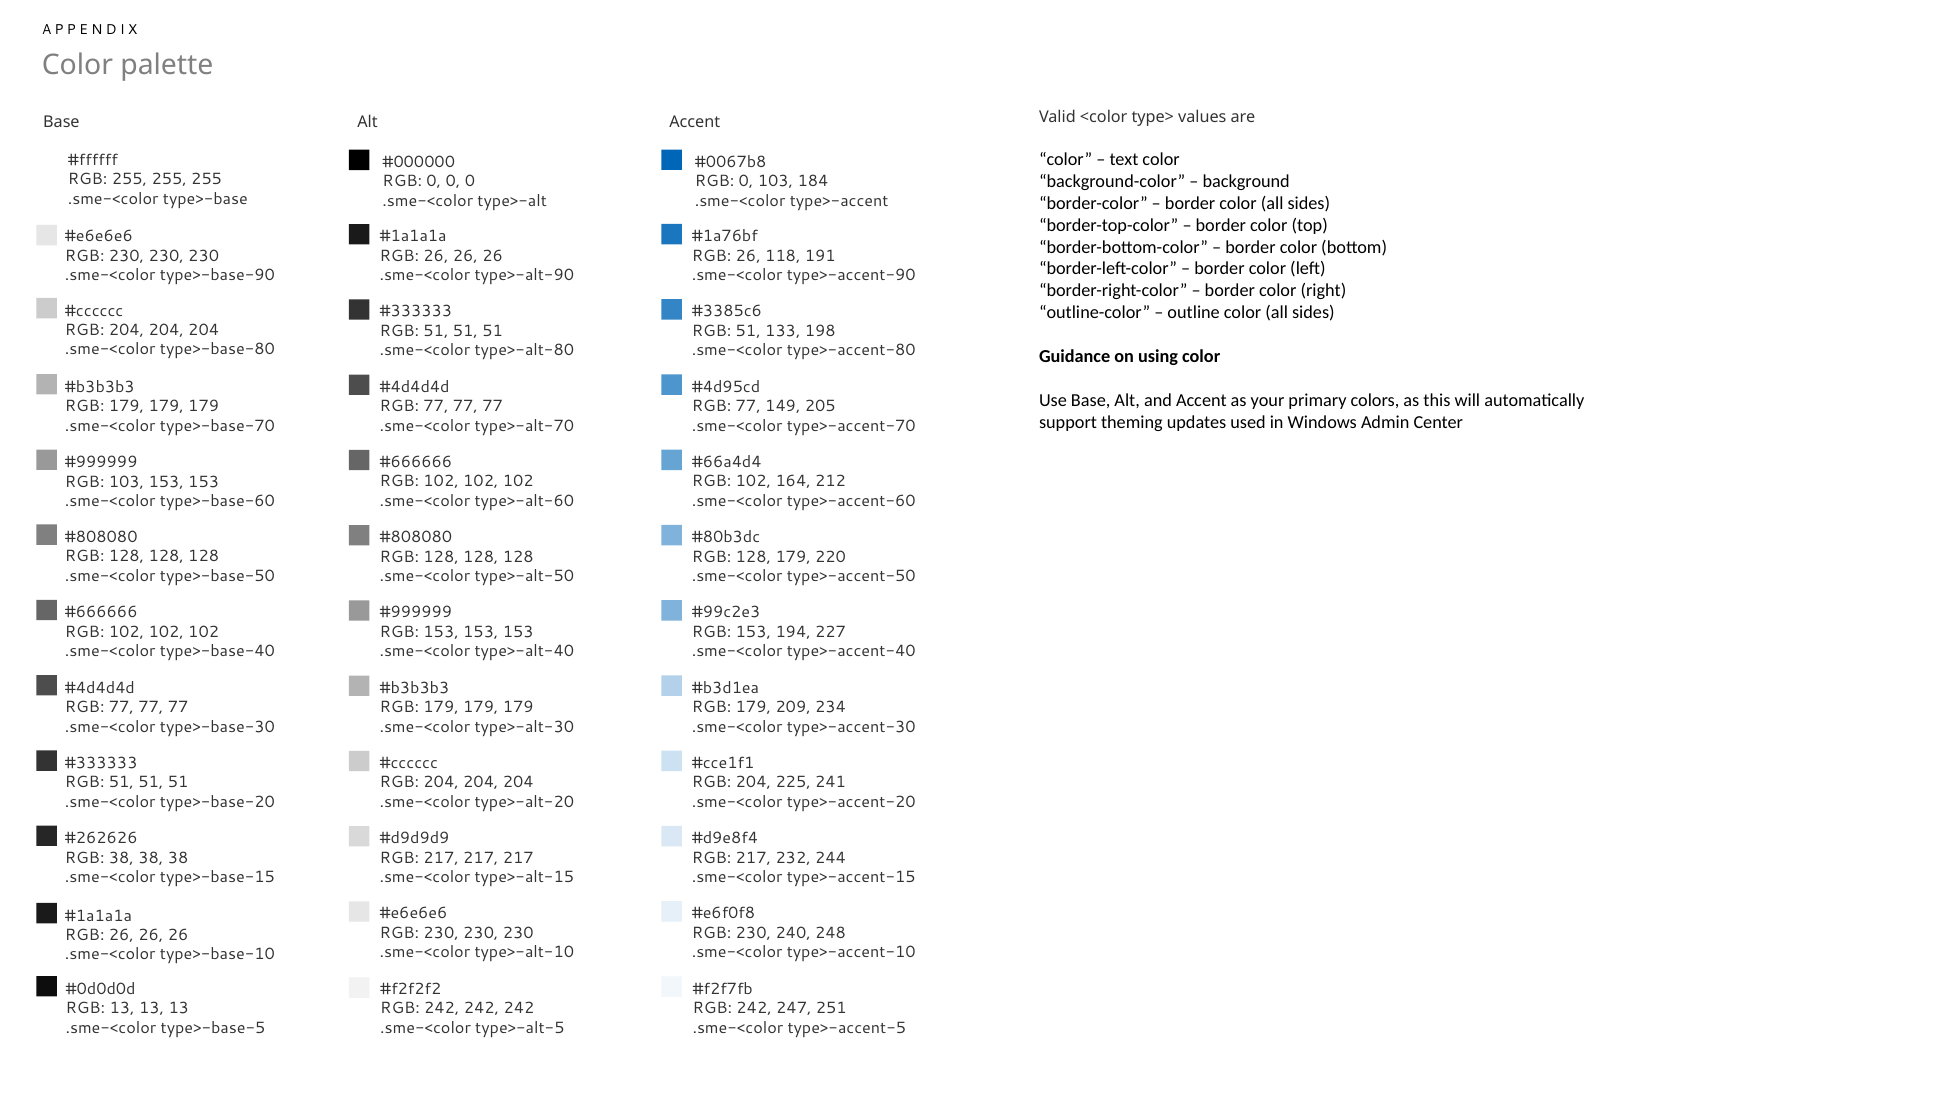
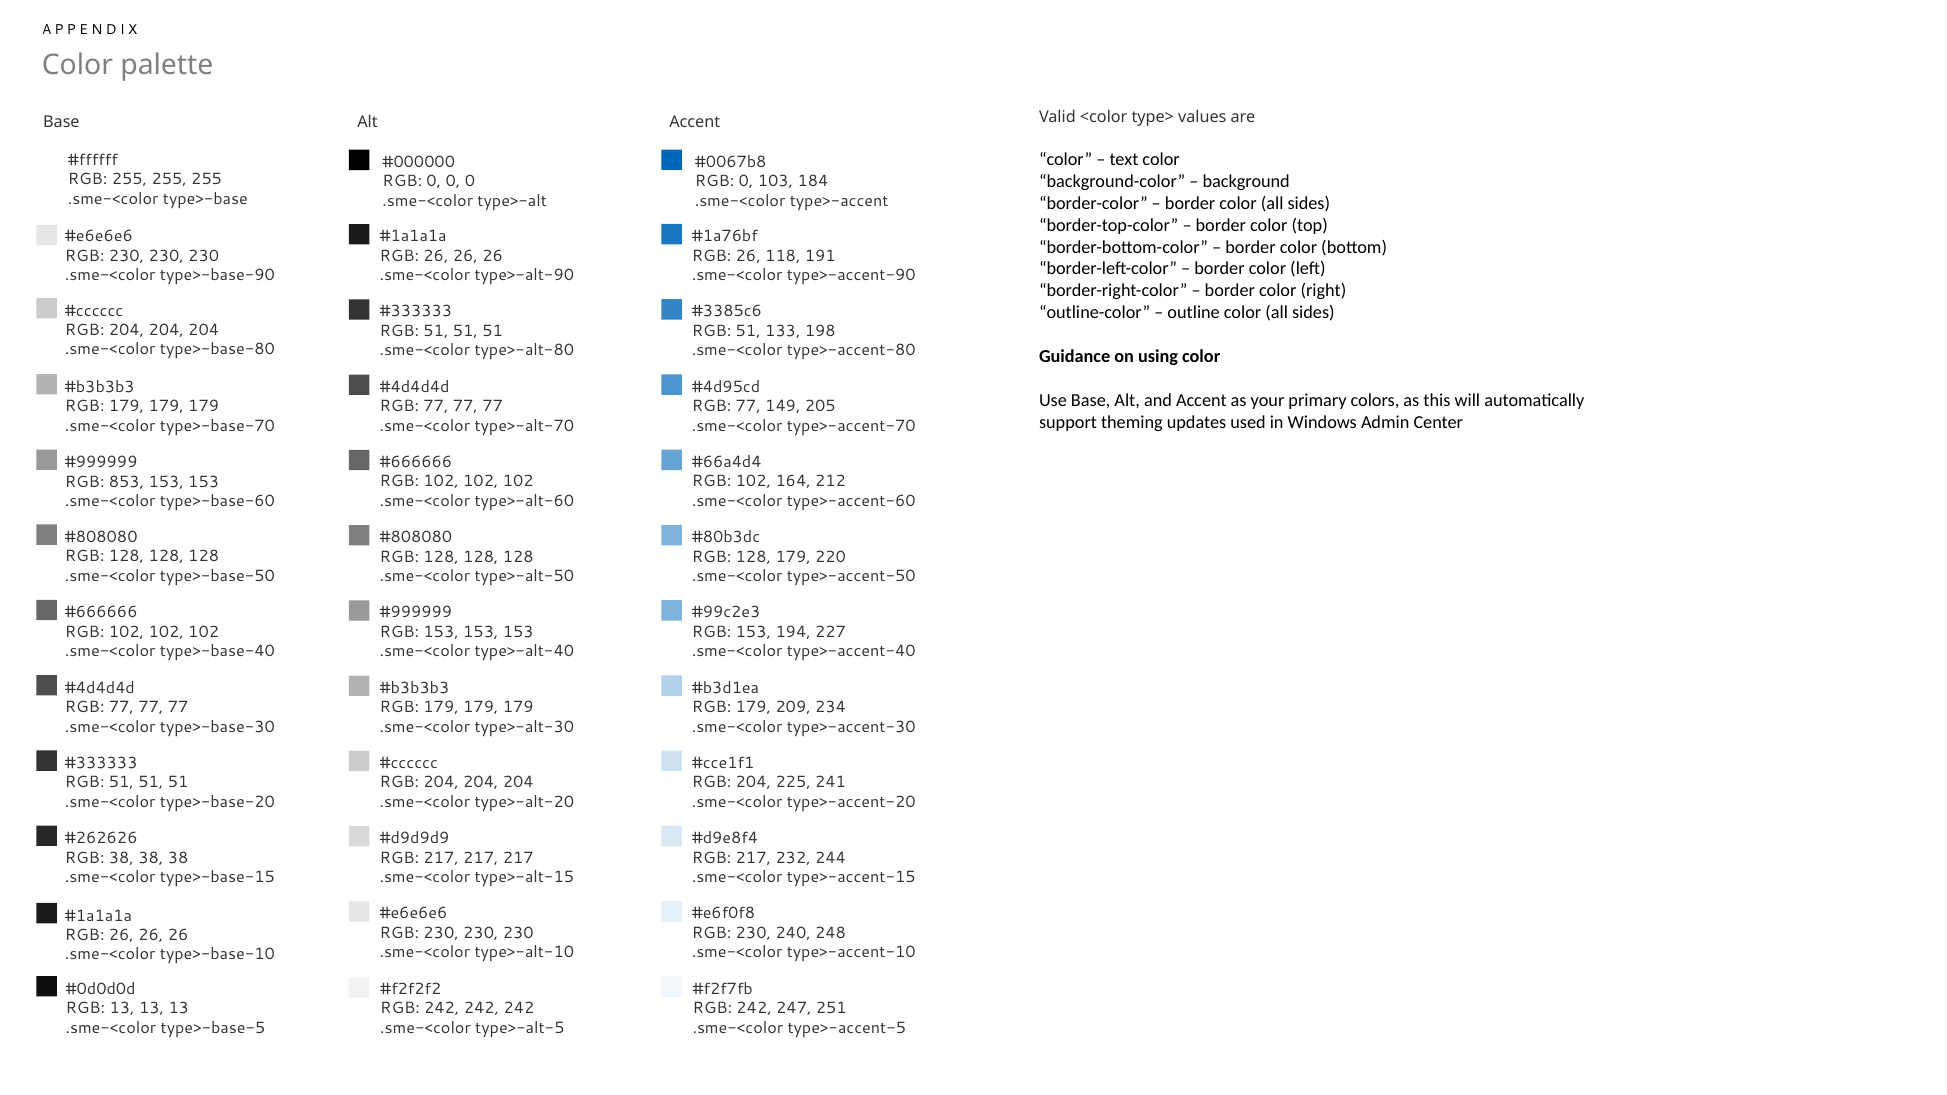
RGB 103: 103 -> 853 (127, 482)
